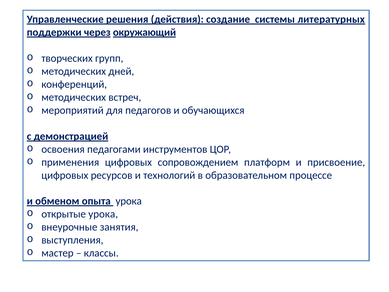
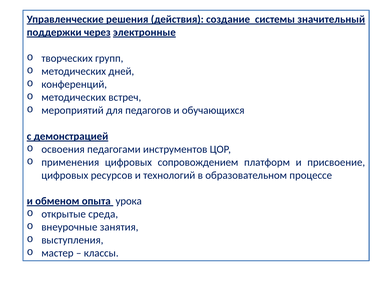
литературных: литературных -> значительный (331, 19)
окружающий: окружающий -> электронные (144, 32)
открытые урока: урока -> среда (103, 214)
